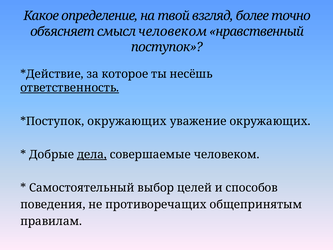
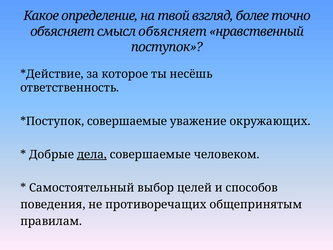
смысл человеком: человеком -> объясняет (173, 32)
ответственность underline: present -> none (70, 88)
окружающих: окружающих -> совершаемые (127, 121)
